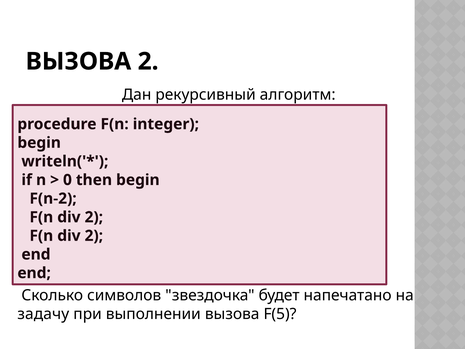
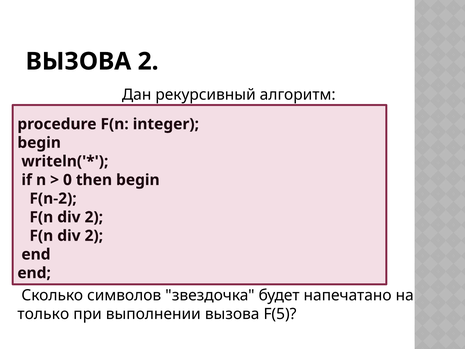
задачу: задачу -> только (43, 314)
